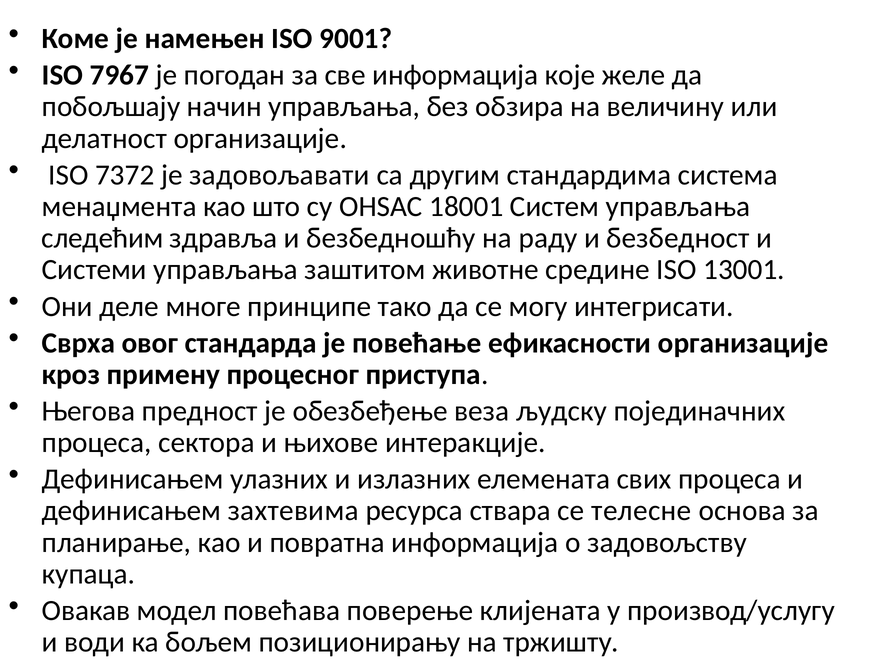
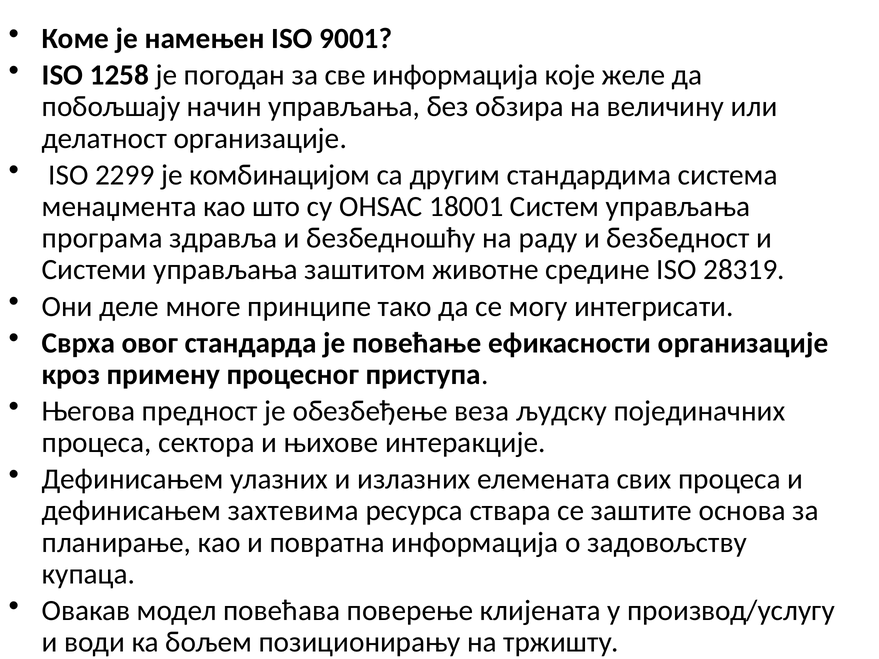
7967: 7967 -> 1258 (119, 75)
7372: 7372 -> 2299 (125, 175)
задовољавати: задовољавати -> комбинацијом (280, 175)
следећим: следећим -> програма (102, 238)
13001: 13001 -> 28319 (744, 270)
телесне: телесне -> заштите (641, 511)
